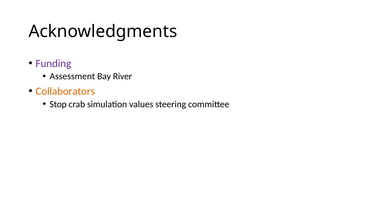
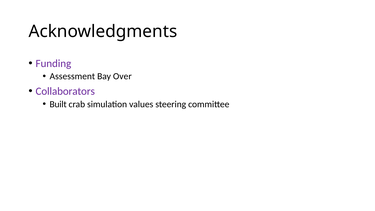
River: River -> Over (122, 76)
Collaborators colour: orange -> purple (65, 91)
Stop: Stop -> Built (58, 104)
